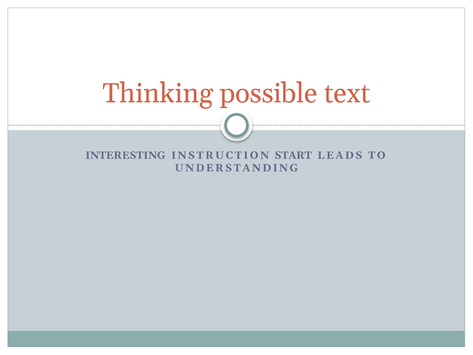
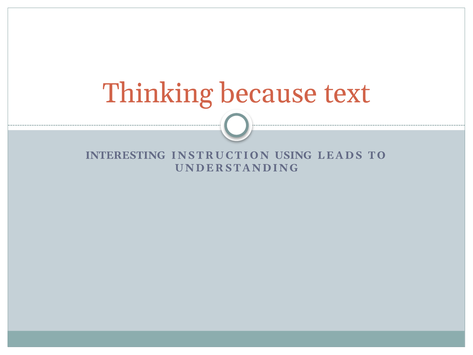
possible: possible -> because (268, 93)
START: START -> USING (293, 155)
